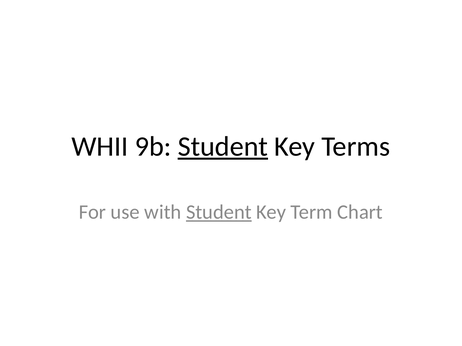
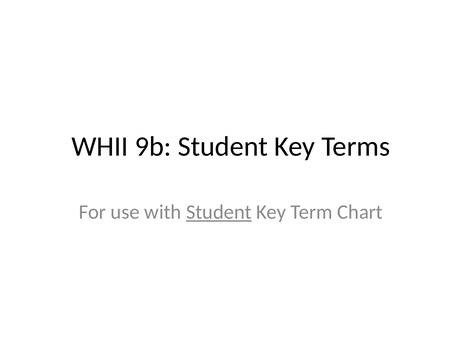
Student underline: present -> none (223, 147)
